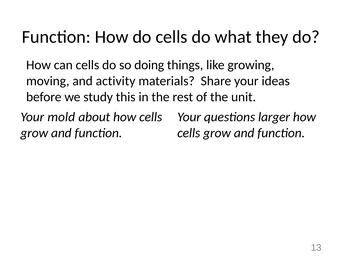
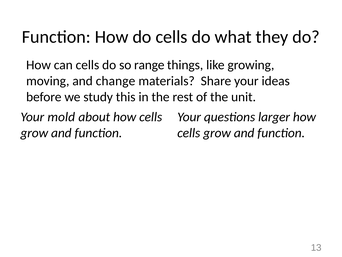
doing: doing -> range (149, 65)
activity: activity -> change (116, 81)
